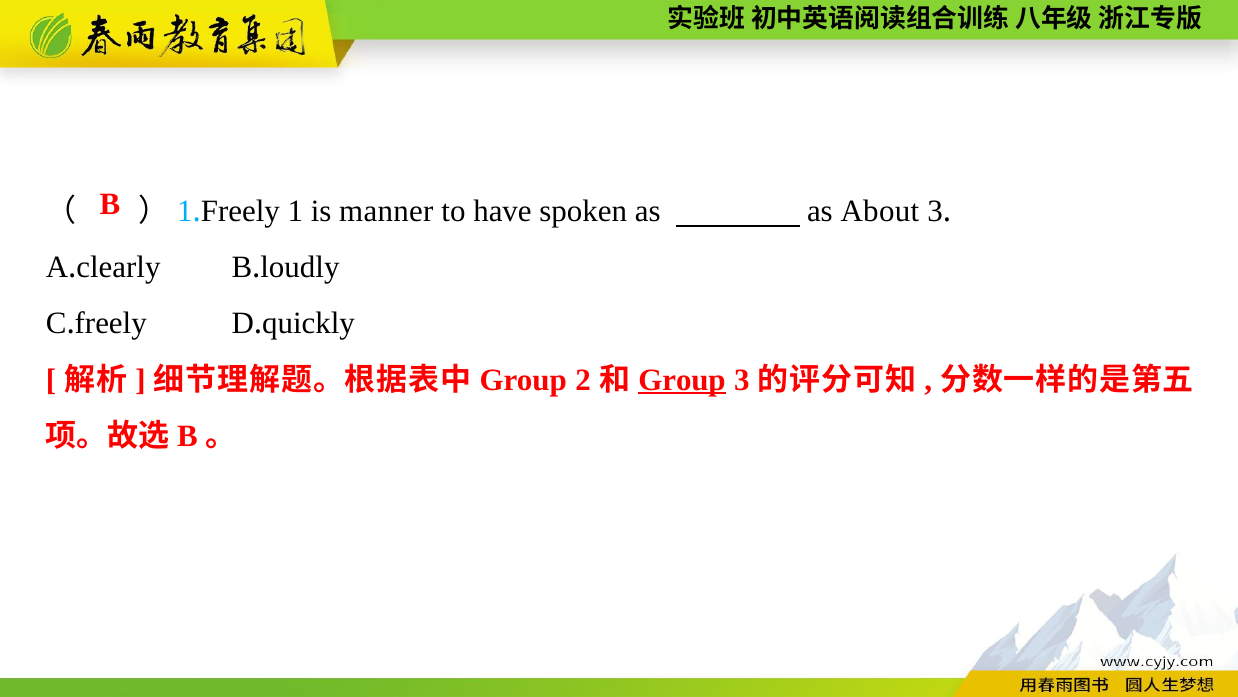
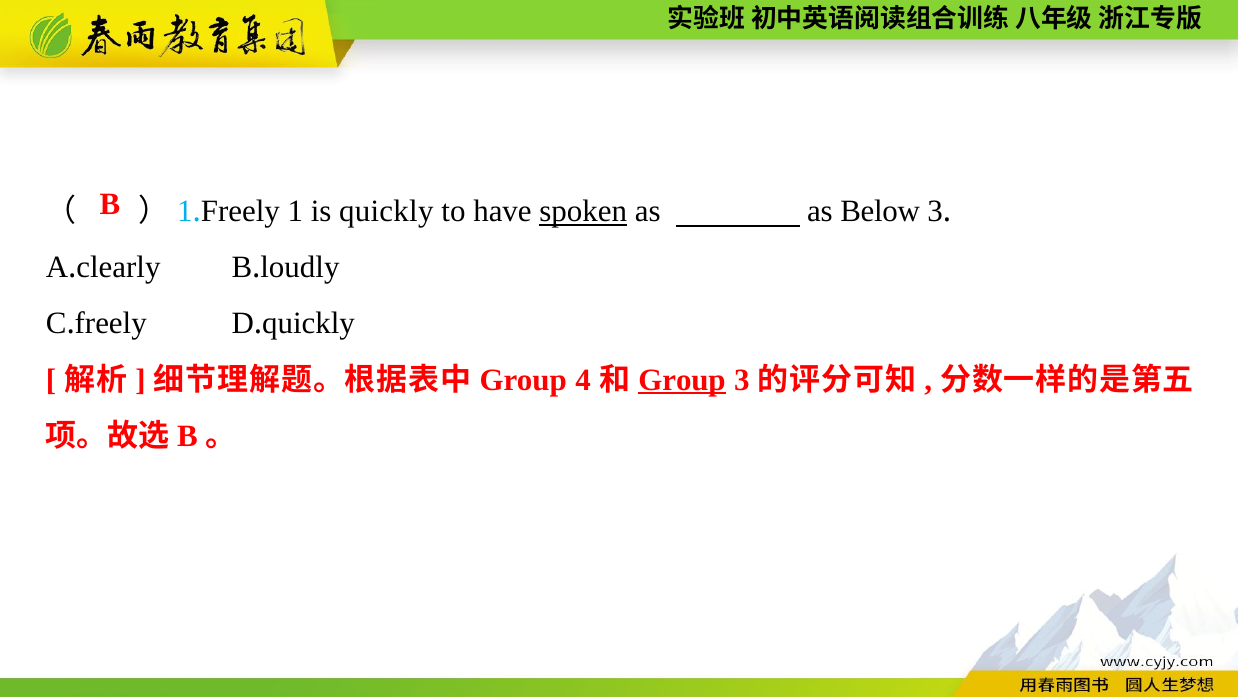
is manner: manner -> quickly (386, 211)
spoken underline: none -> present (583, 211)
About: About -> Below (880, 211)
2: 2 -> 4 (583, 380)
